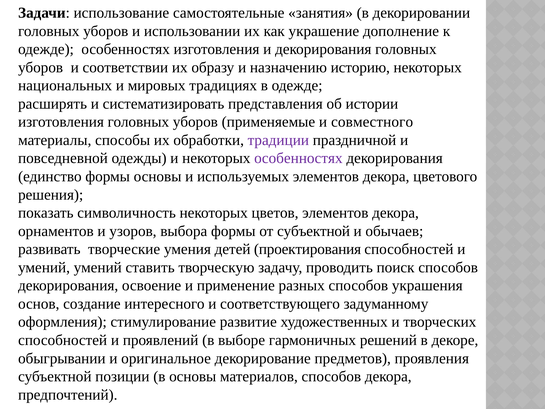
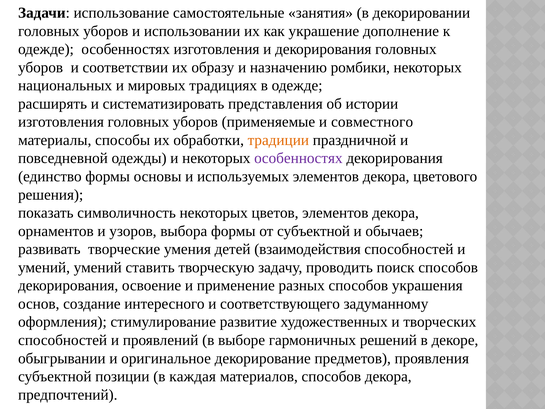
историю: историю -> ромбики (360, 67)
традиции colour: purple -> orange (278, 140)
проектирования: проектирования -> взаимодействия (308, 249)
в основы: основы -> каждая (193, 376)
